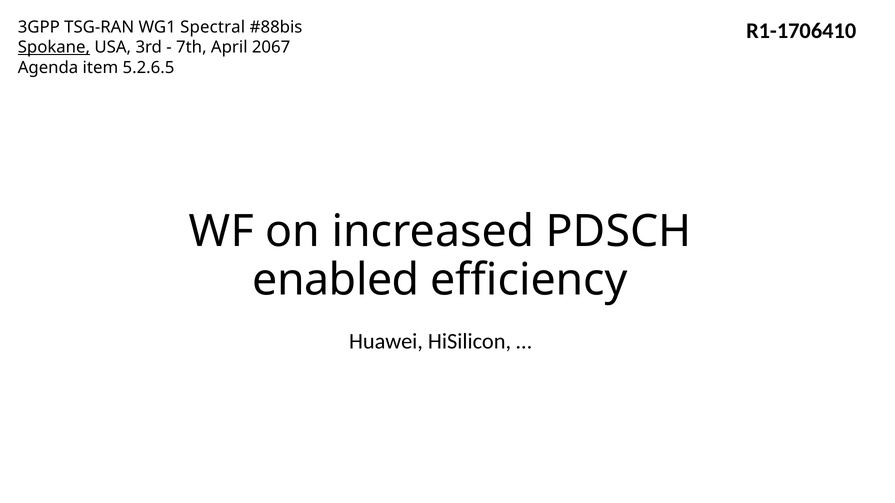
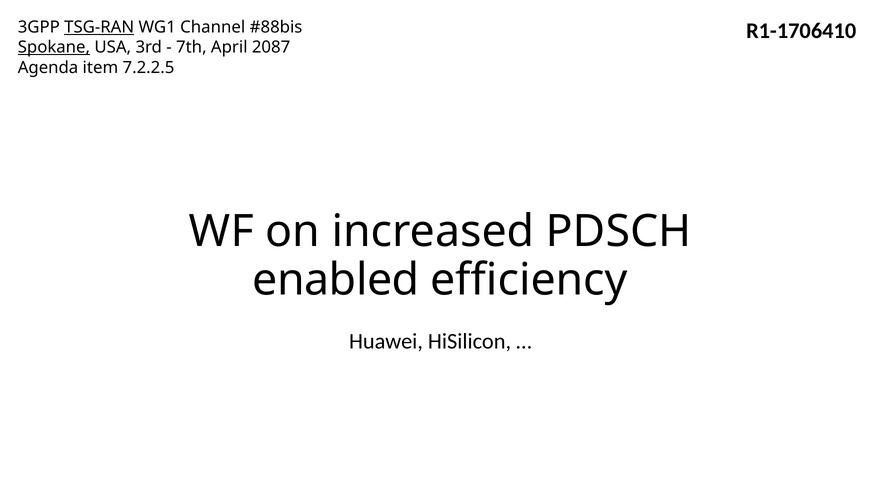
TSG-RAN underline: none -> present (99, 27)
Spectral: Spectral -> Channel (213, 27)
2067: 2067 -> 2087 (271, 47)
5.2.6.5: 5.2.6.5 -> 7.2.2.5 (148, 68)
